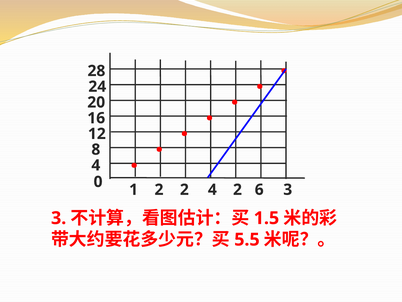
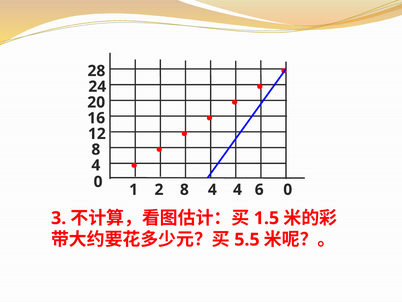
2 2: 2 -> 8 (184, 189)
4 2: 2 -> 4 (237, 189)
6 3: 3 -> 0 (288, 189)
